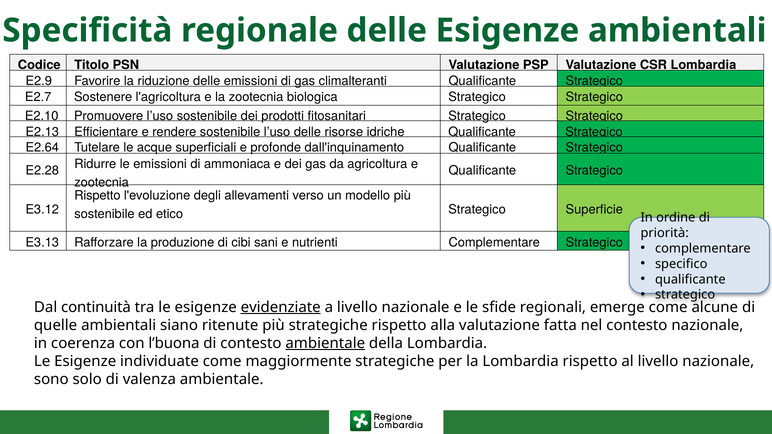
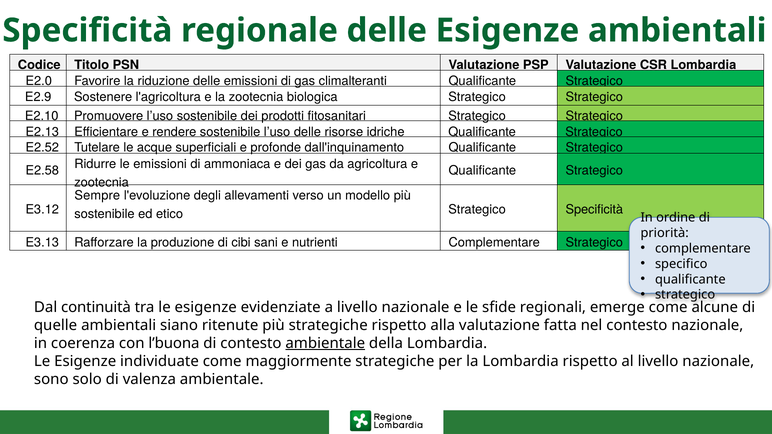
E2.9: E2.9 -> E2.0 (39, 81)
E2.7: E2.7 -> E2.9 (38, 97)
E2.64: E2.64 -> E2.52 (42, 148)
E2.28: E2.28 -> E2.58 (42, 171)
Rispetto: Rispetto -> Sempre (97, 196)
Strategico Superficie: Superficie -> Specificità (594, 210)
evidenziate underline: present -> none (281, 307)
